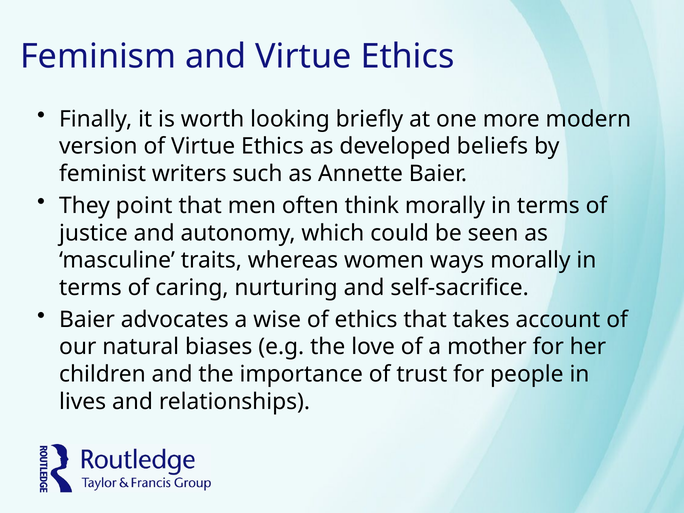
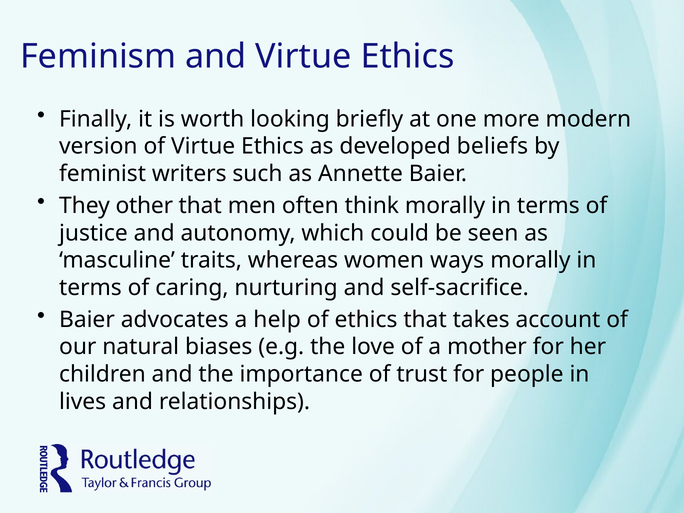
point: point -> other (144, 206)
wise: wise -> help (277, 320)
